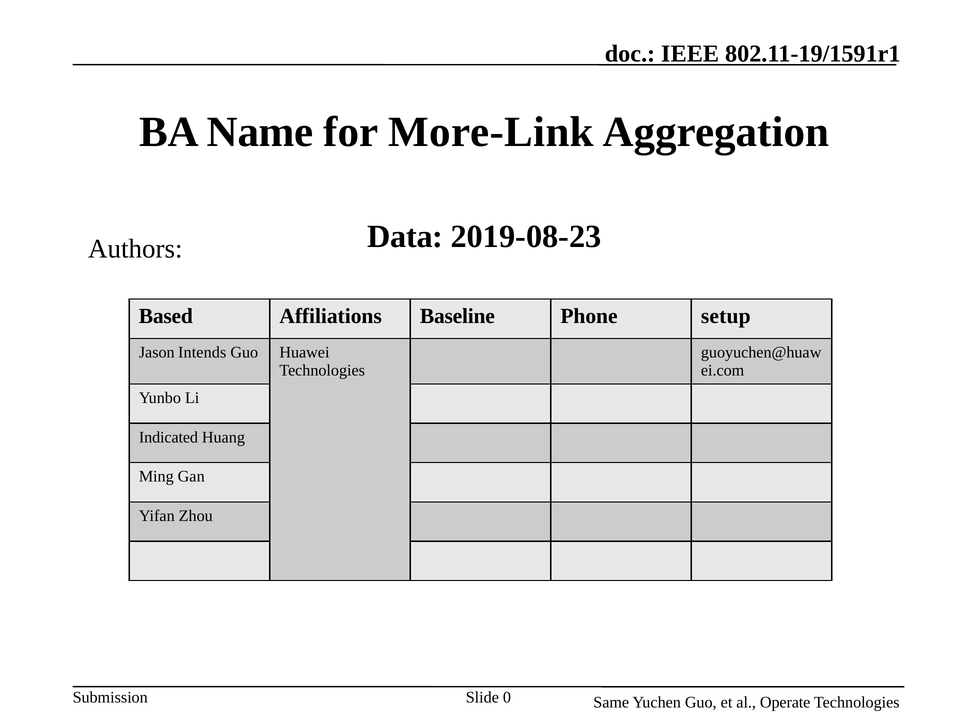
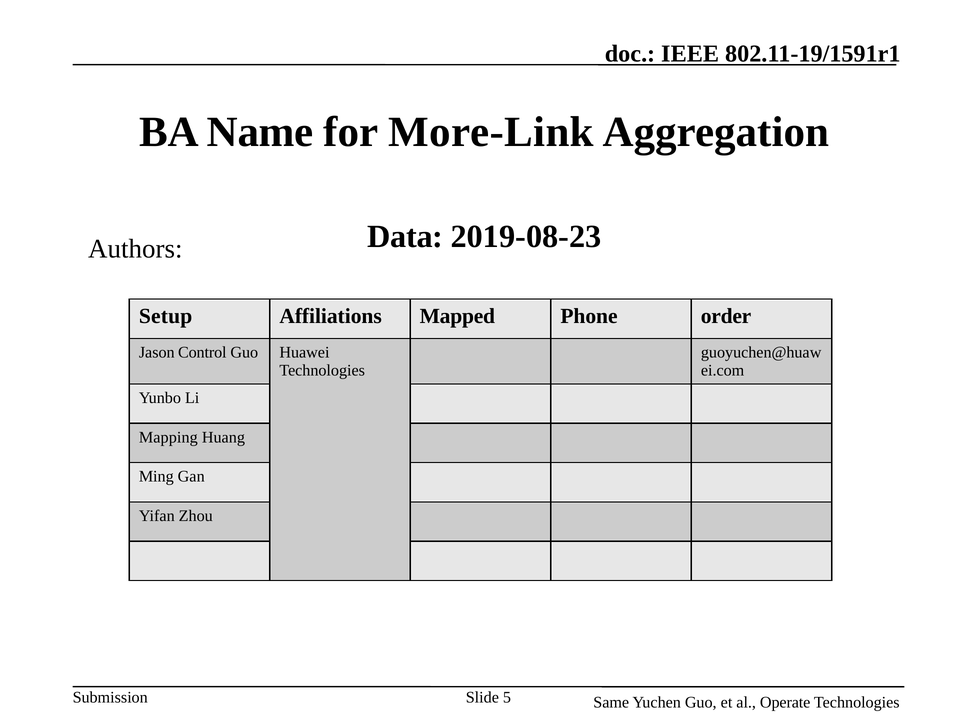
Based: Based -> Setup (166, 316)
Baseline: Baseline -> Mapped (457, 316)
setup: setup -> order (726, 316)
Intends: Intends -> Control (202, 352)
Indicated: Indicated -> Mapping (168, 437)
0: 0 -> 5 (507, 697)
